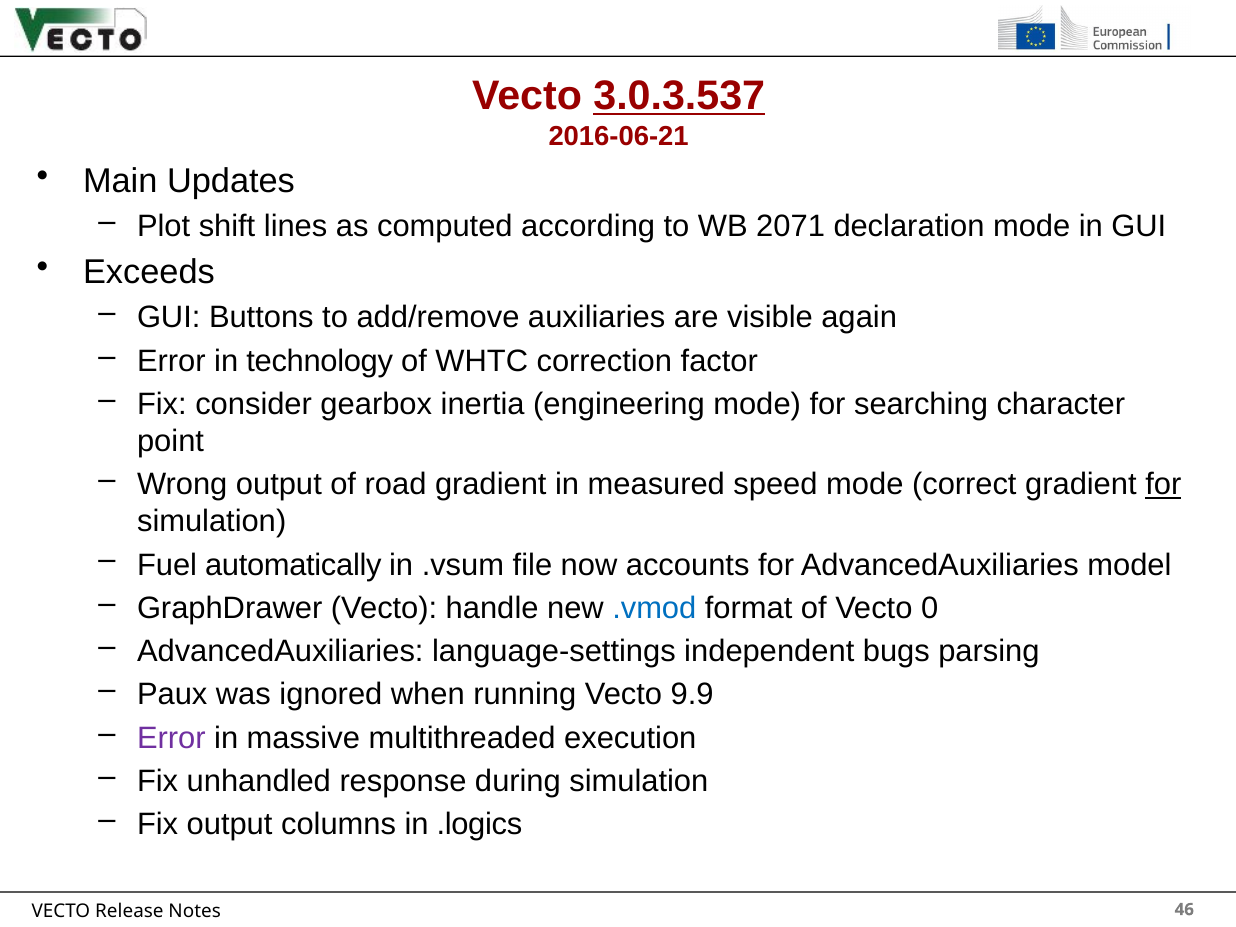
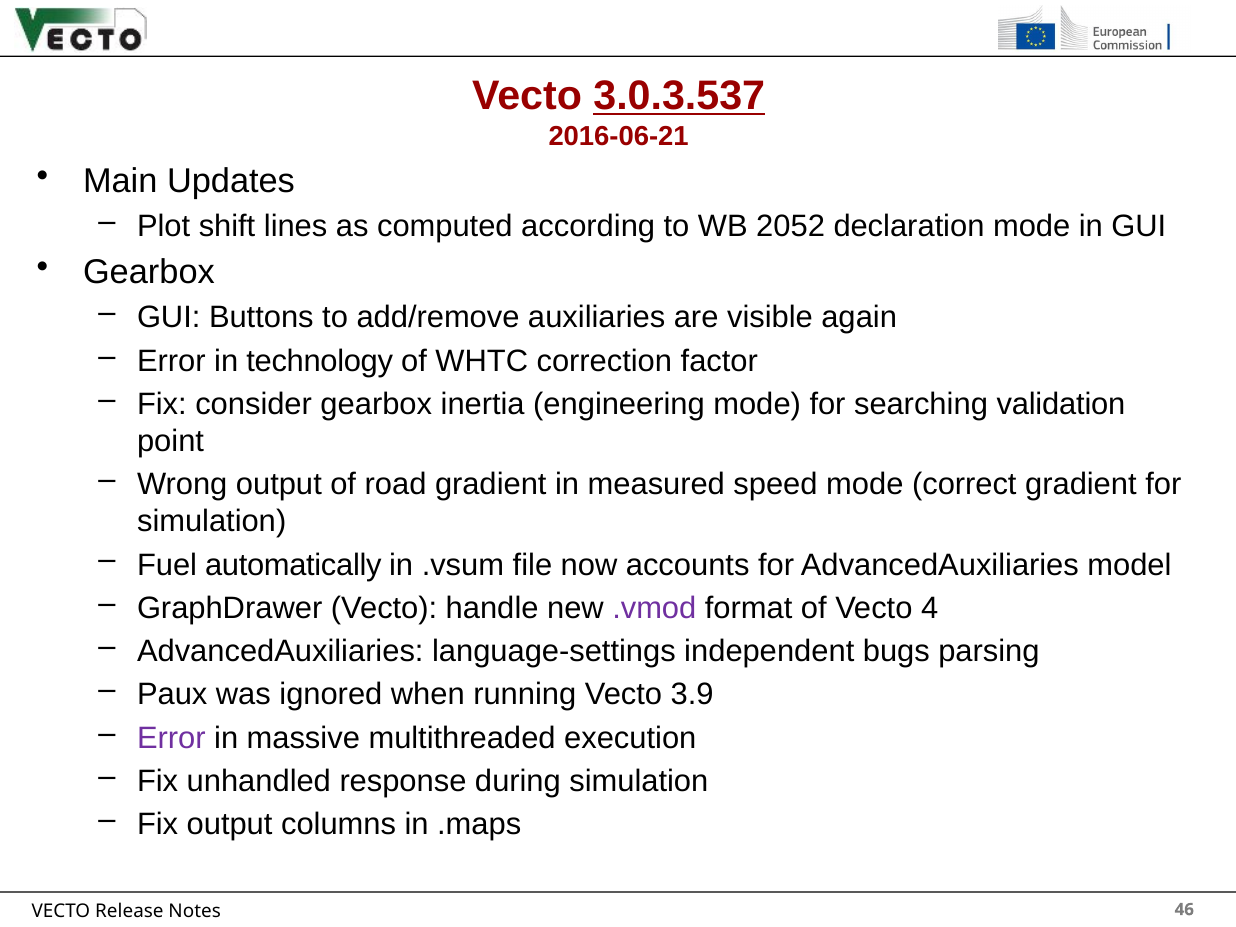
2071: 2071 -> 2052 (791, 226)
Exceeds: Exceeds -> Gearbox (149, 273)
character: character -> validation (1061, 404)
for underline: present -> none (1163, 484)
.vmod colour: blue -> purple (654, 608)
0: 0 -> 4 (930, 608)
9.9: 9.9 -> 3.9 (692, 695)
.logics: .logics -> .maps (479, 824)
